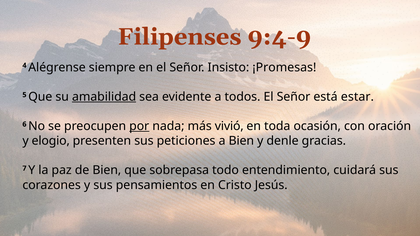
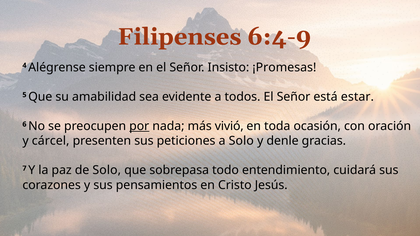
9:4-9: 9:4-9 -> 6:4-9 (279, 37)
amabilidad underline: present -> none (104, 97)
elogio: elogio -> cárcel (51, 141)
a Bien: Bien -> Solo (241, 141)
de Bien: Bien -> Solo (107, 170)
